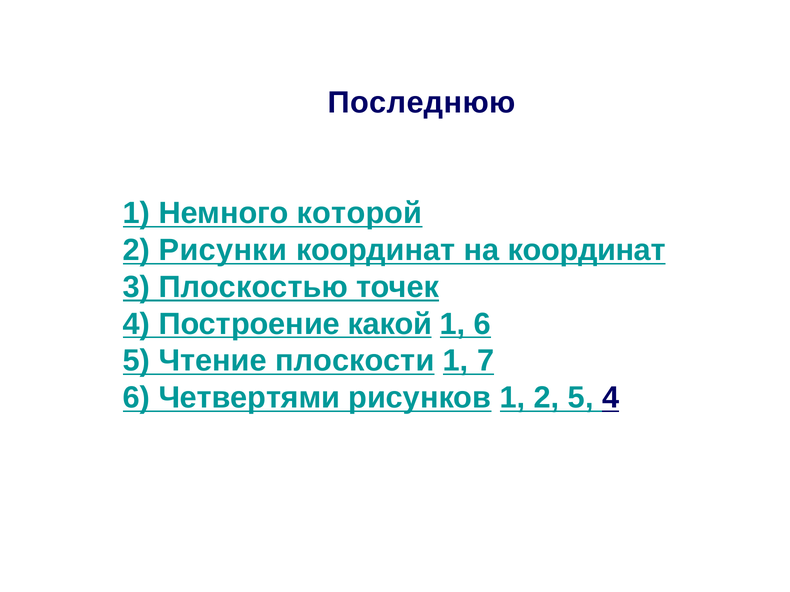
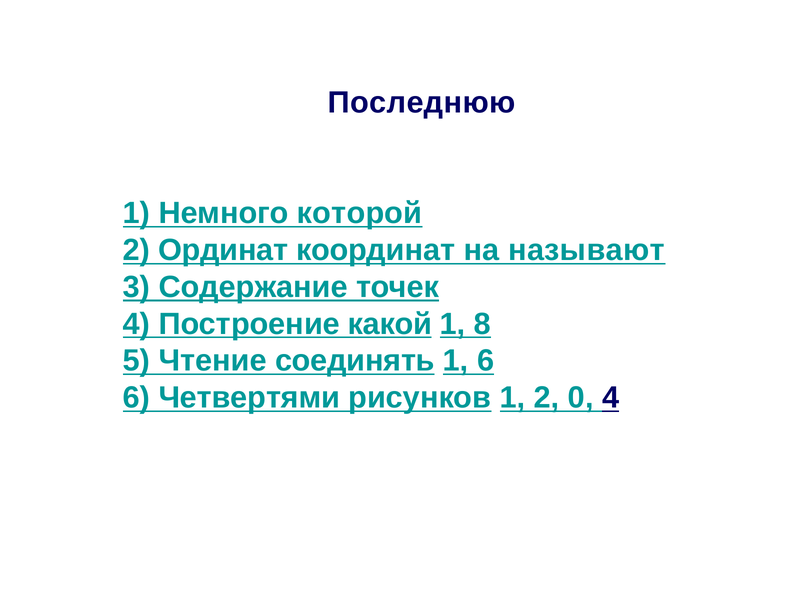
Рисунки: Рисунки -> Ординат (223, 250)
на координат: координат -> называют (586, 250)
Плоскостью: Плоскостью -> Содержание (253, 287)
1 6: 6 -> 8 (482, 324)
плоскости: плоскости -> соединять (355, 361)
1 7: 7 -> 6 (486, 361)
2 5: 5 -> 0 (581, 398)
